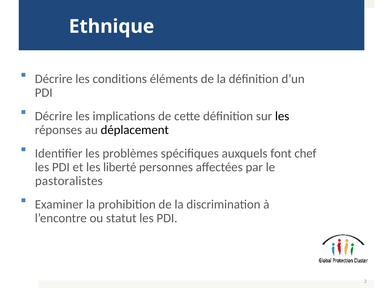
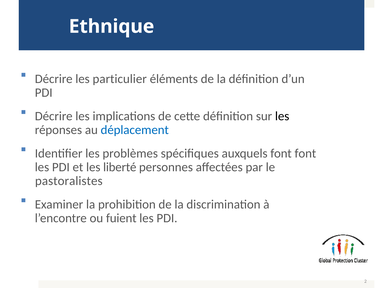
conditions: conditions -> particulier (120, 79)
déplacement colour: black -> blue (135, 130)
font chef: chef -> font (305, 153)
statut: statut -> fuient (121, 218)
